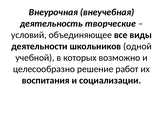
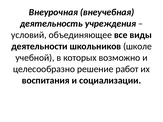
творческие: творческие -> учреждения (110, 24)
одной: одной -> школе (137, 46)
